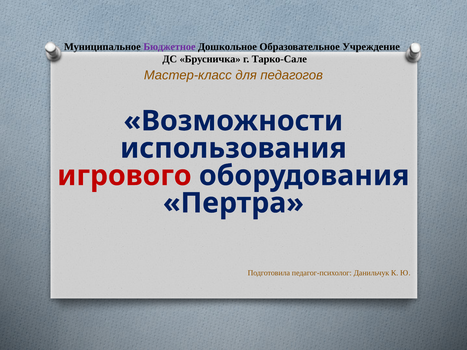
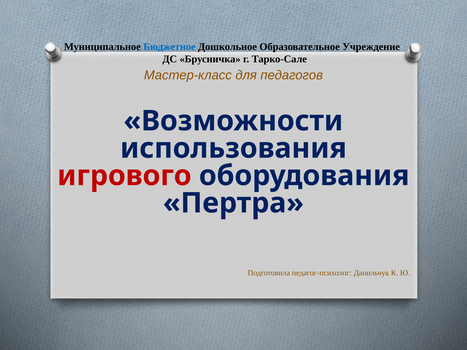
Бюджетное colour: purple -> blue (169, 47)
